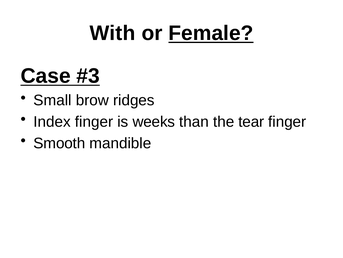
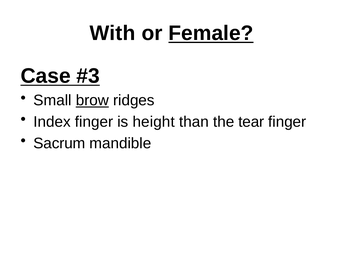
brow underline: none -> present (92, 100)
weeks: weeks -> height (154, 122)
Smooth: Smooth -> Sacrum (59, 143)
